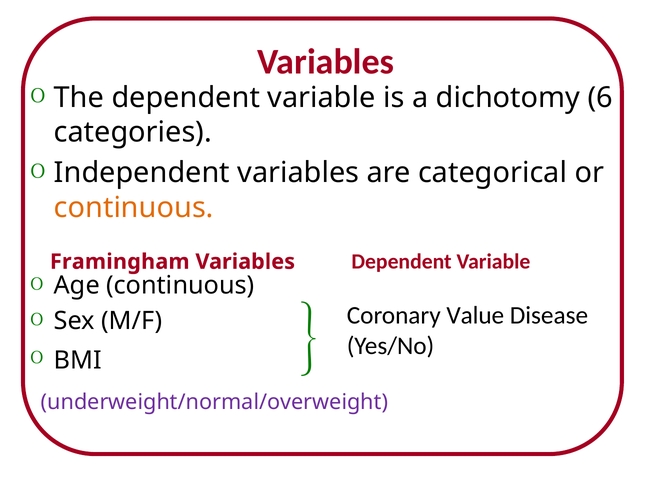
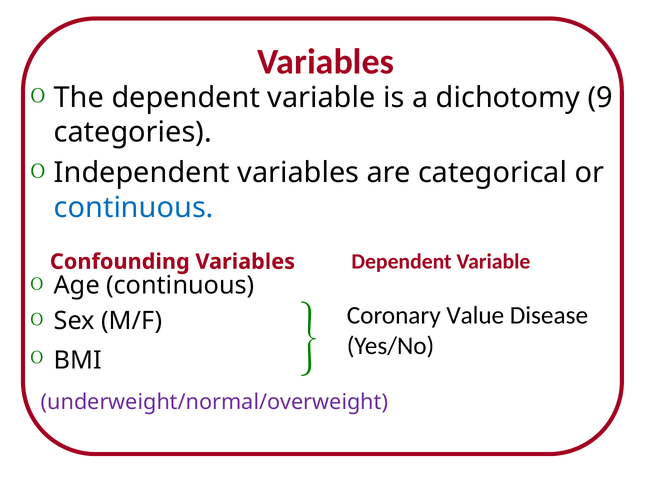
6: 6 -> 9 (600, 97)
continuous colour: orange -> blue (134, 207)
Framingham: Framingham -> Confounding (120, 261)
